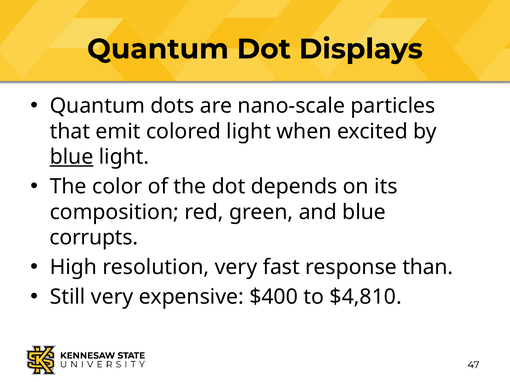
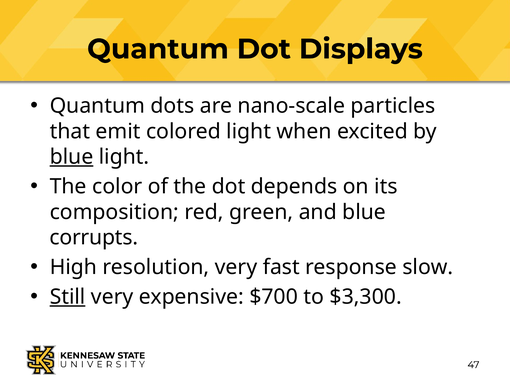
than: than -> slow (428, 268)
Still underline: none -> present (68, 297)
$400: $400 -> $700 (274, 297)
$4,810: $4,810 -> $3,300 (366, 297)
